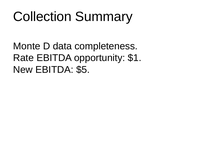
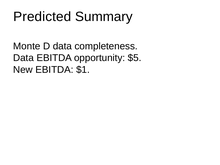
Collection: Collection -> Predicted (42, 17)
Rate: Rate -> Data (23, 58)
$1: $1 -> $5 (135, 58)
$5: $5 -> $1 (83, 70)
